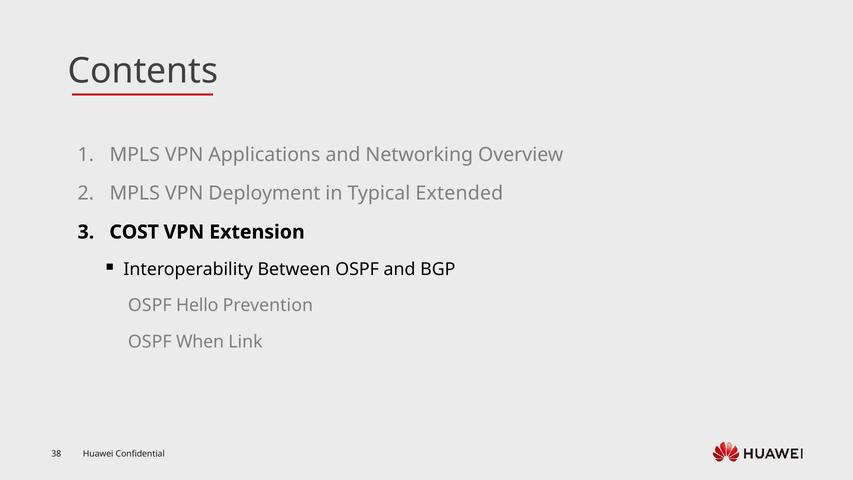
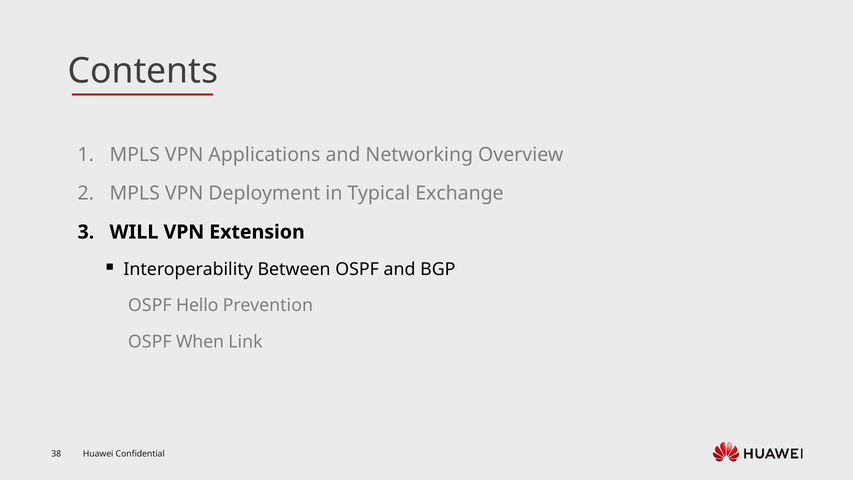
Extended: Extended -> Exchange (459, 193)
COST: COST -> WILL (134, 232)
